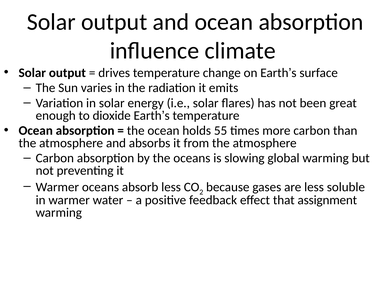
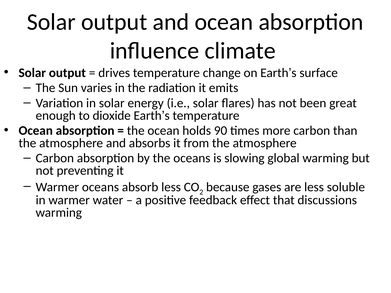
55: 55 -> 90 (221, 131)
assignment: assignment -> discussions (327, 200)
